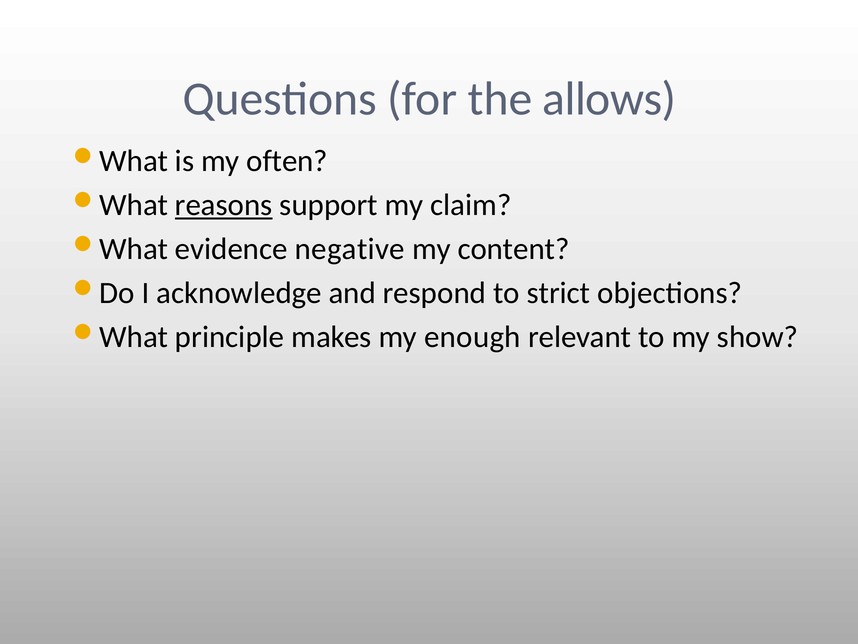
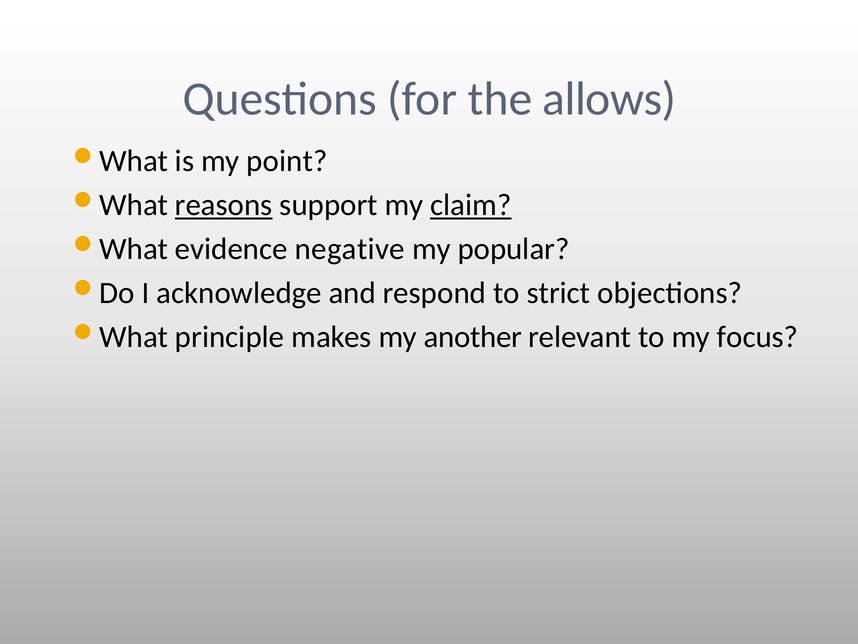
often: often -> point (287, 161)
claim underline: none -> present (471, 205)
content: content -> popular (513, 249)
enough: enough -> another (473, 337)
show: show -> focus (758, 337)
